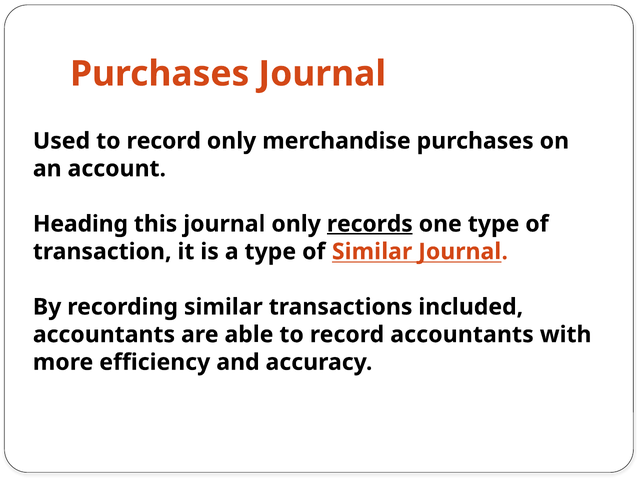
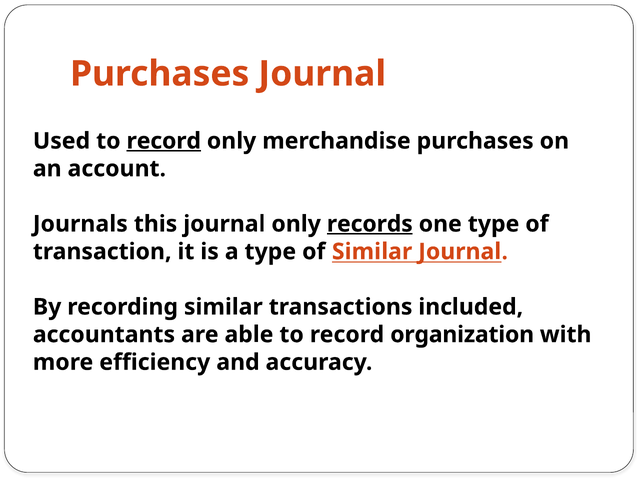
record underline: none -> present (164, 141)
Heading: Heading -> Journals (80, 224)
record accountants: accountants -> organization (462, 334)
